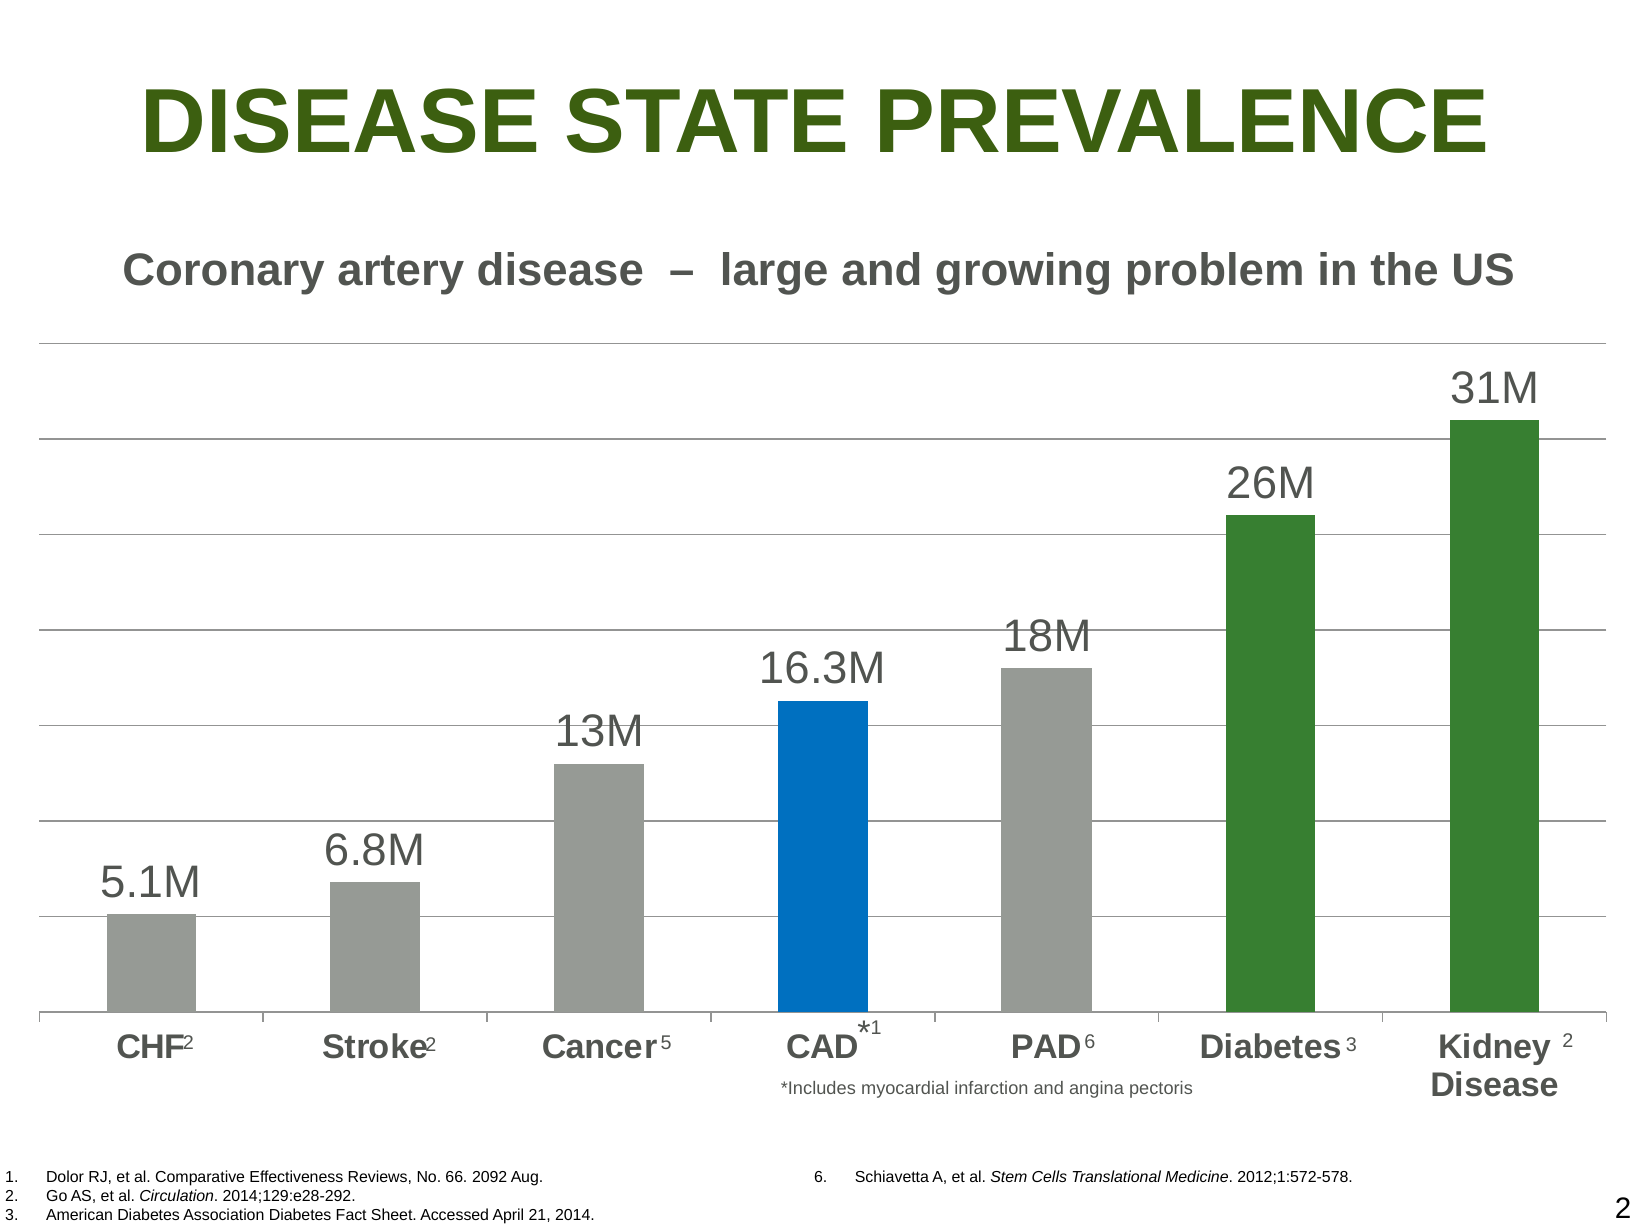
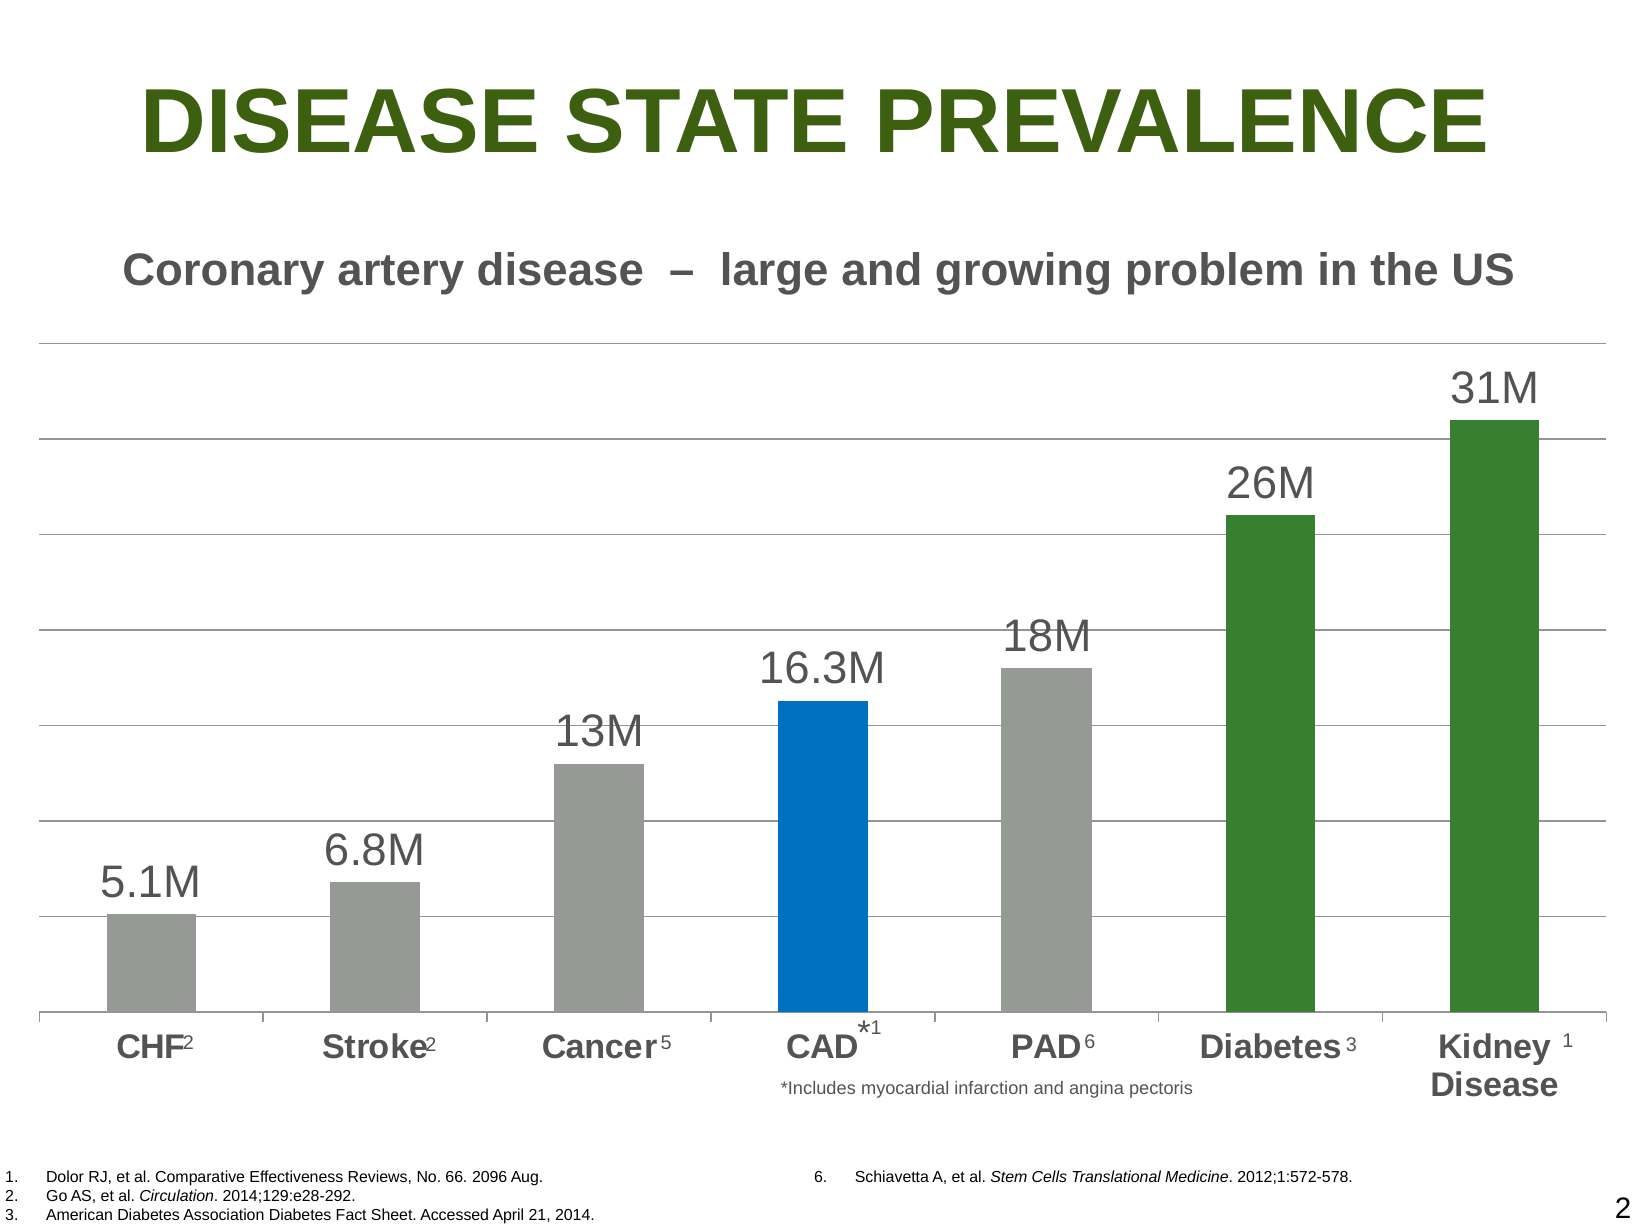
3 2: 2 -> 1 (1568, 1041)
2092: 2092 -> 2096 (490, 1177)
